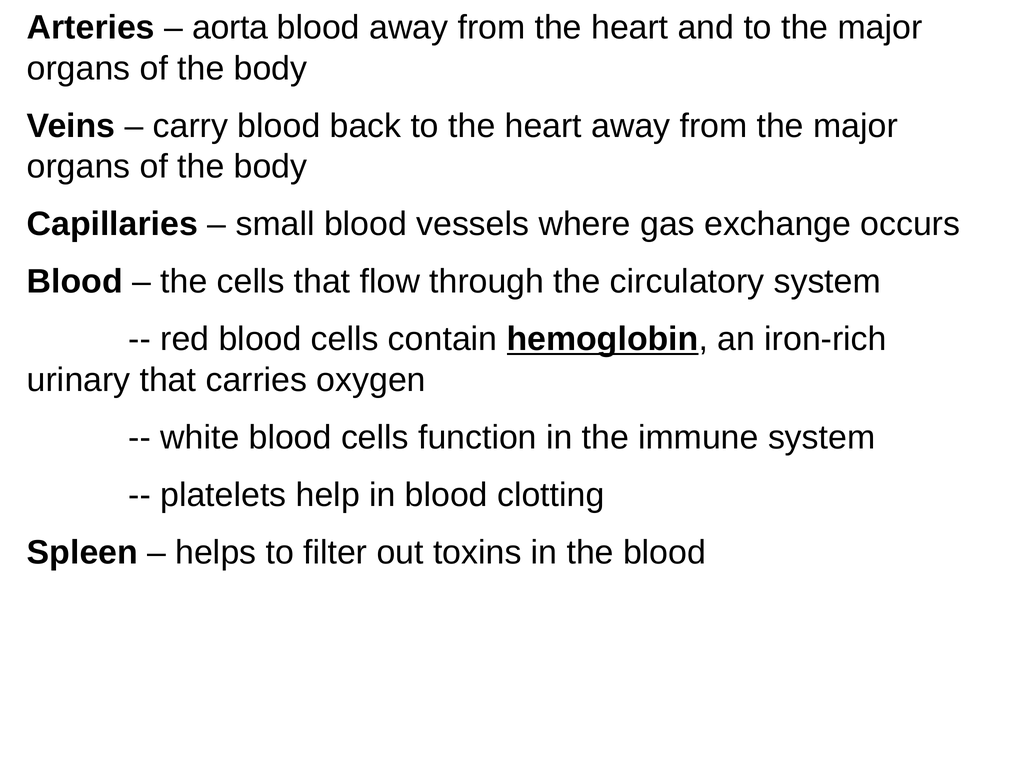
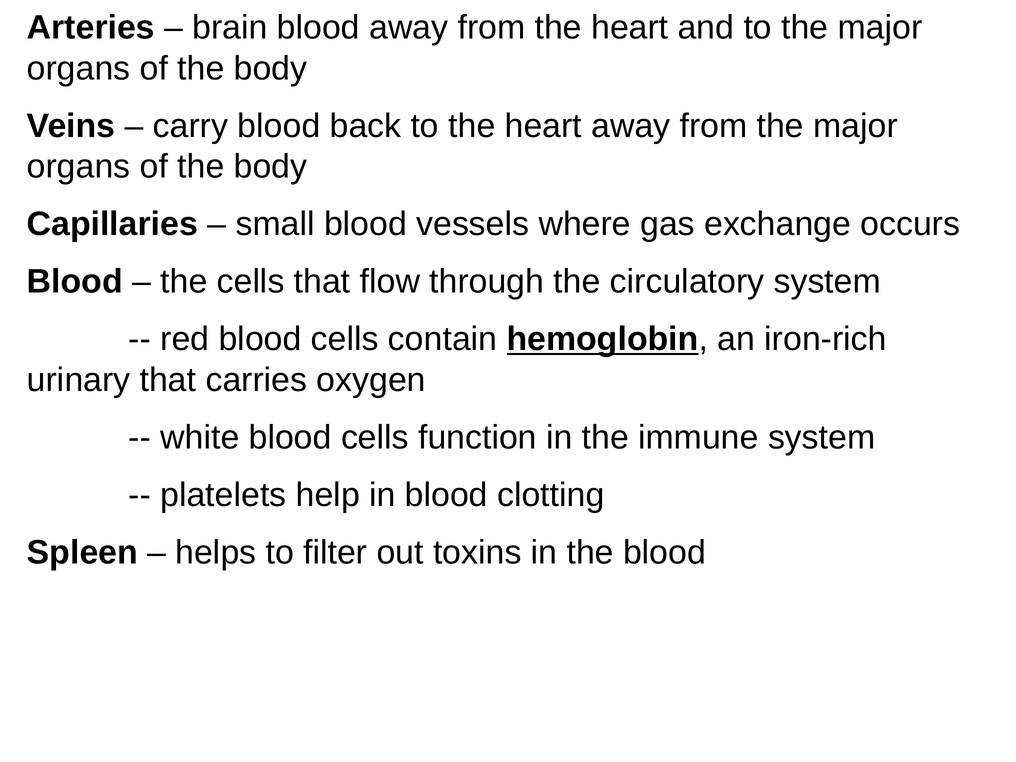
aorta: aorta -> brain (230, 28)
